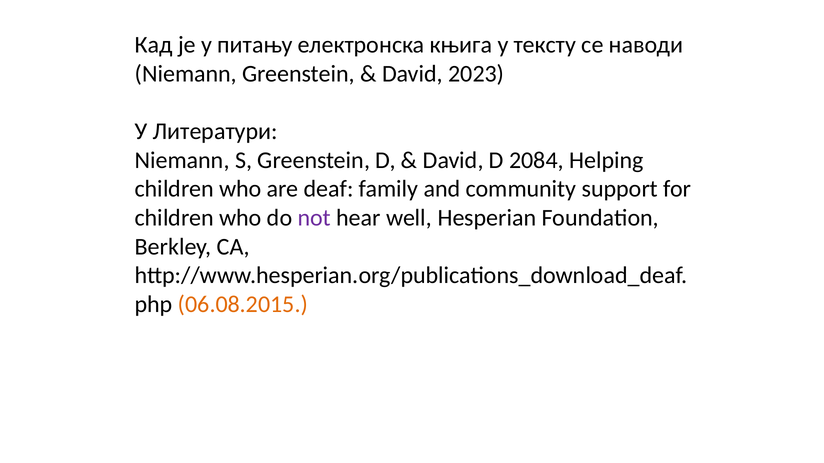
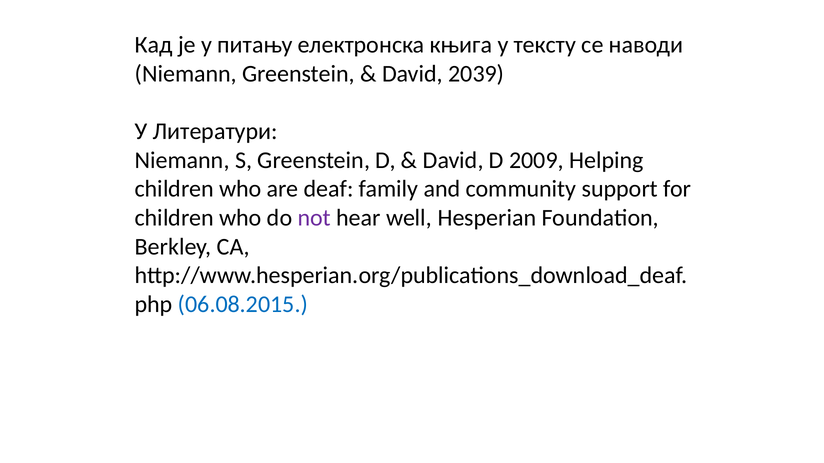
2023: 2023 -> 2039 (476, 74)
2084: 2084 -> 2009 (536, 160)
06.08.2015 colour: orange -> blue (243, 305)
